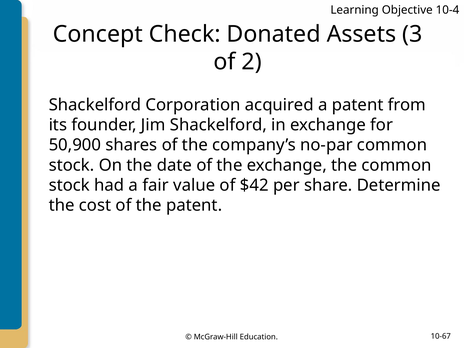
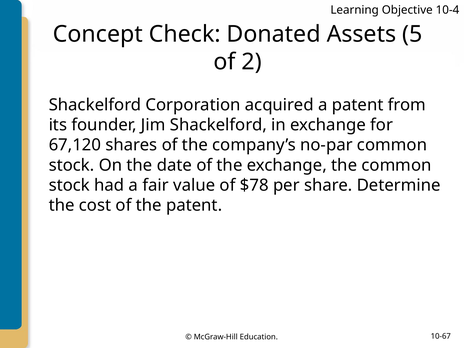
3: 3 -> 5 (412, 34)
50,900: 50,900 -> 67,120 (75, 145)
$42: $42 -> $78 (254, 185)
